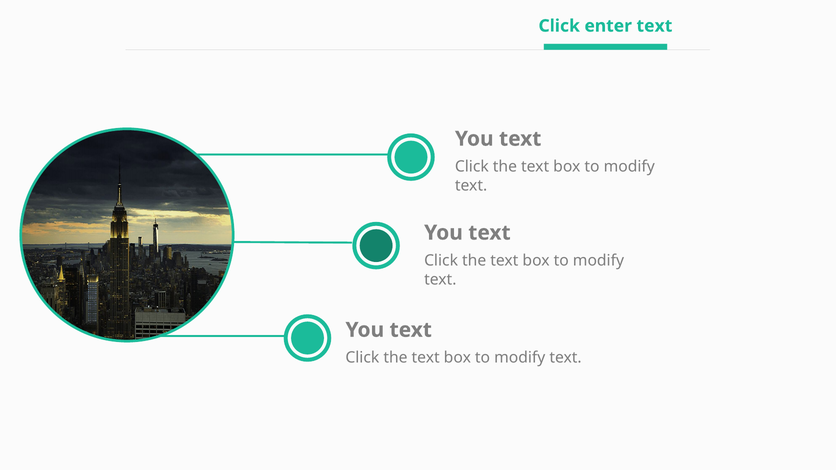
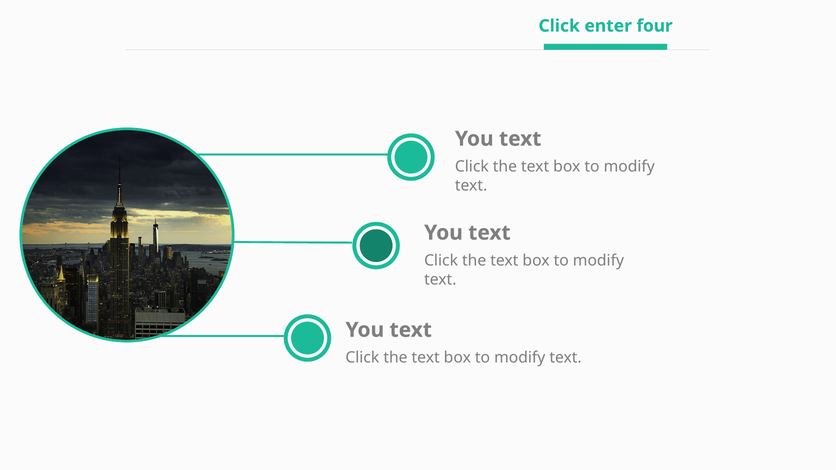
enter text: text -> four (655, 26)
